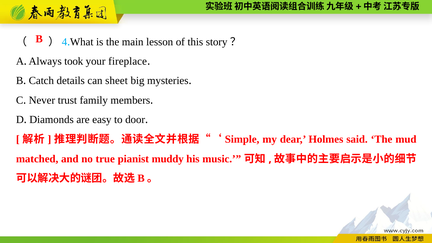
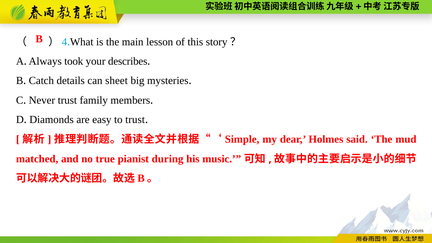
fireplace: fireplace -> describes (128, 61)
to door: door -> trust (135, 120)
muddy: muddy -> during (168, 159)
